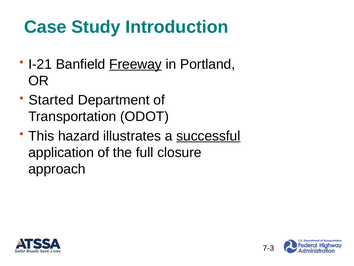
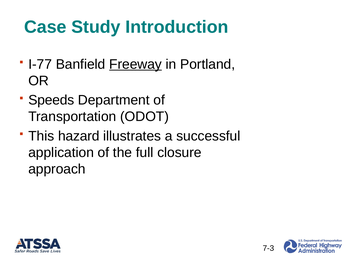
I-21: I-21 -> I-77 (40, 64)
Started: Started -> Speeds (51, 100)
successful underline: present -> none (208, 136)
